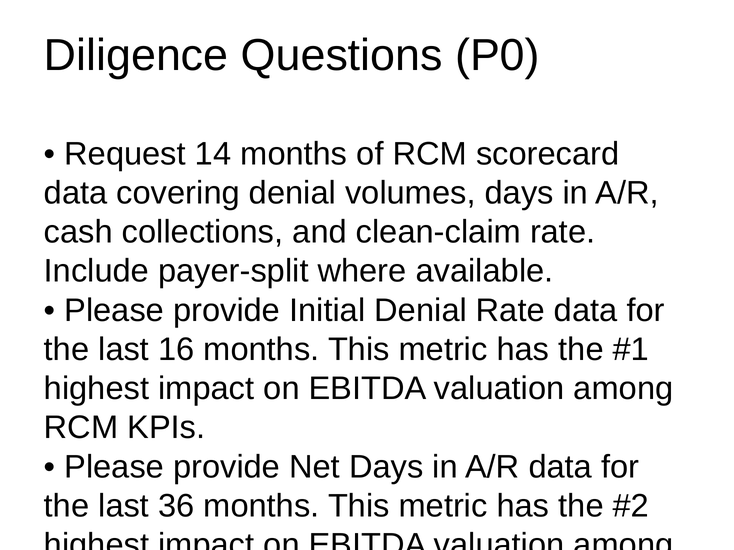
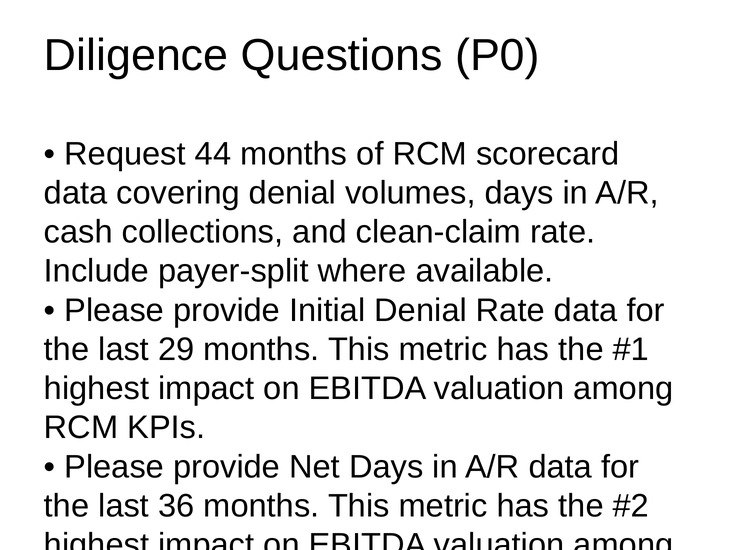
14: 14 -> 44 (213, 154)
16: 16 -> 29 (176, 350)
